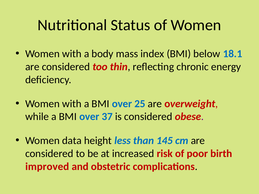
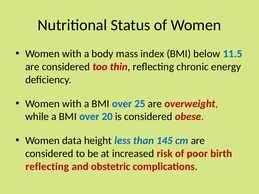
18.1: 18.1 -> 11.5 (233, 54)
37: 37 -> 20 (107, 117)
improved: improved -> reflecting (47, 167)
